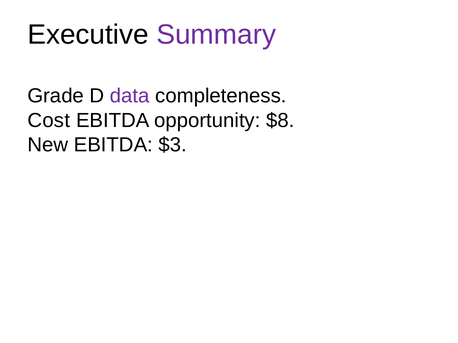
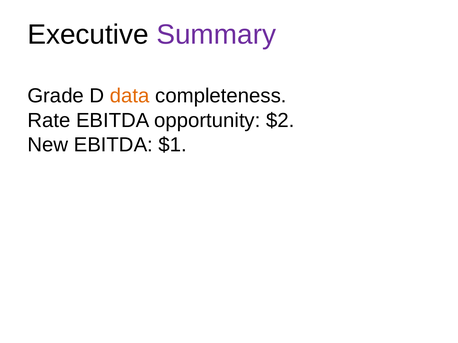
data colour: purple -> orange (130, 96)
Cost: Cost -> Rate (49, 120)
$8: $8 -> $2 (280, 120)
$3: $3 -> $1 (173, 145)
